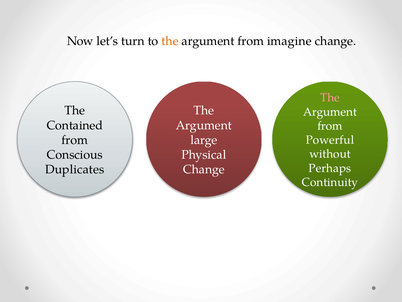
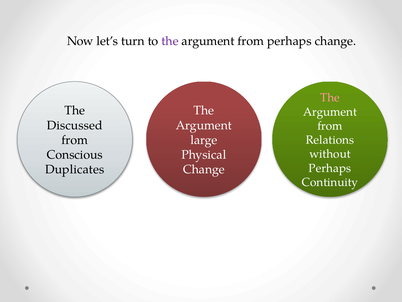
the colour: orange -> purple (170, 41)
from imagine: imagine -> perhaps (289, 41)
Contained: Contained -> Discussed (75, 125)
Powerful: Powerful -> Relations (330, 140)
